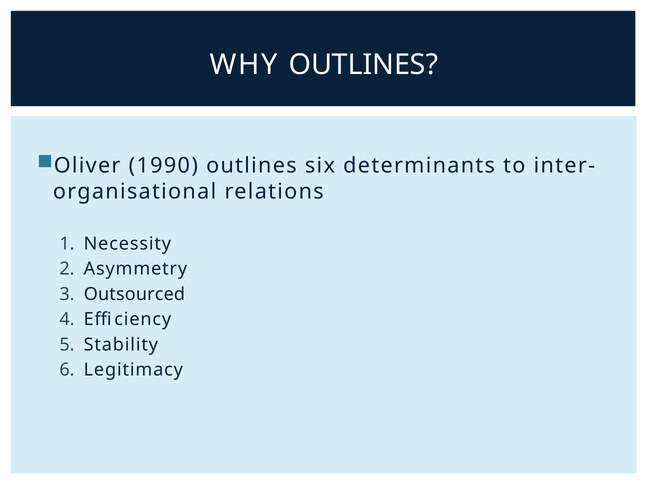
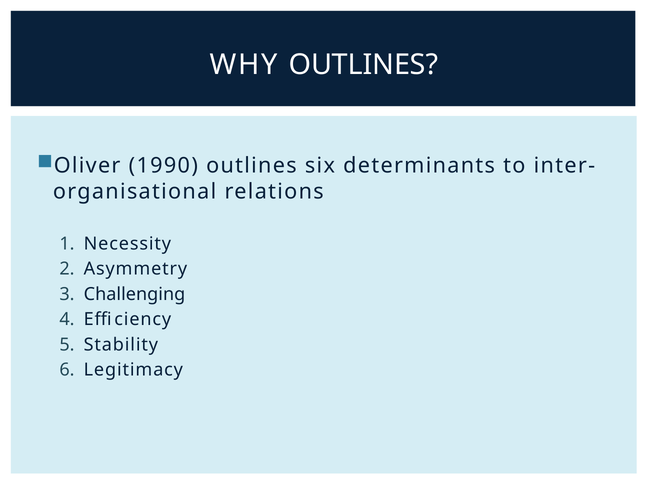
Outsourced: Outsourced -> Challenging (134, 294)
